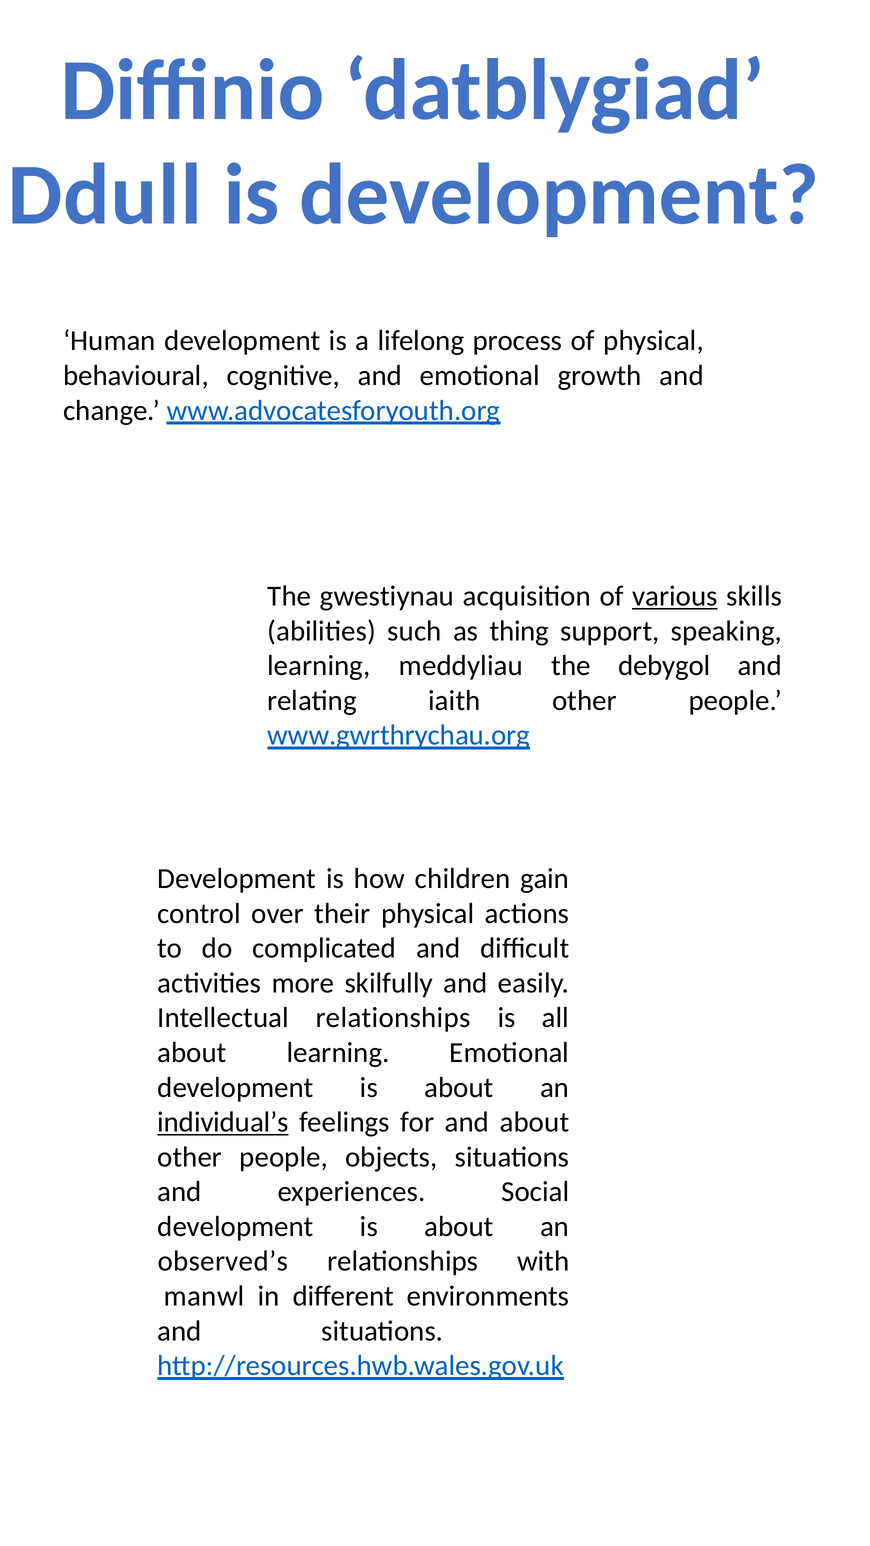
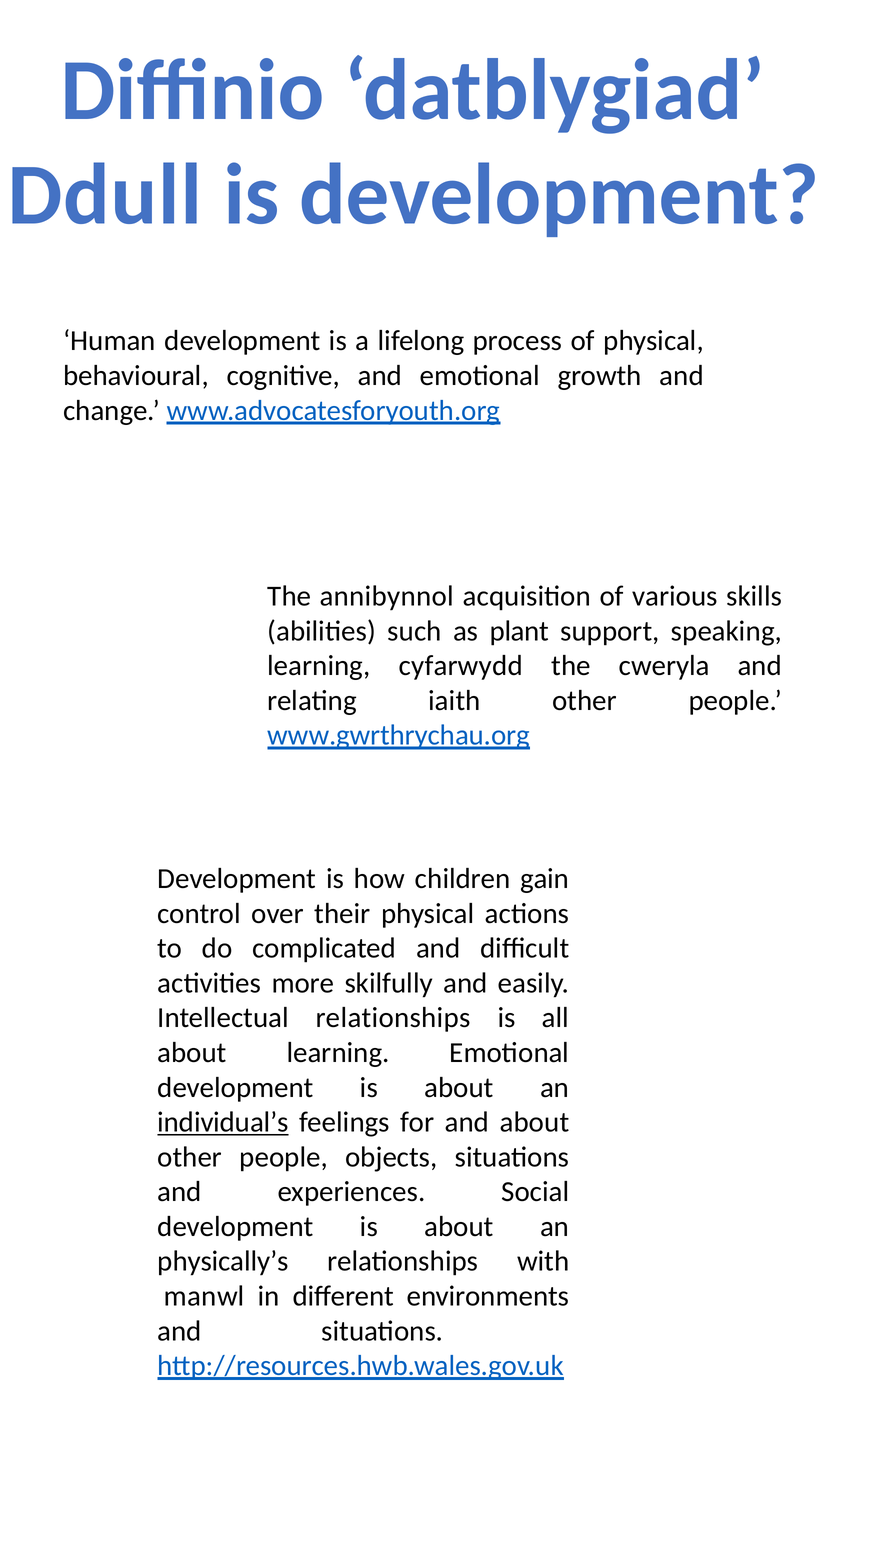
gwestiynau: gwestiynau -> annibynnol (387, 597)
various underline: present -> none (675, 597)
thing: thing -> plant (519, 631)
meddyliau: meddyliau -> cyfarwydd (461, 666)
debygol: debygol -> cweryla (664, 666)
observed’s: observed’s -> physically’s (223, 1262)
